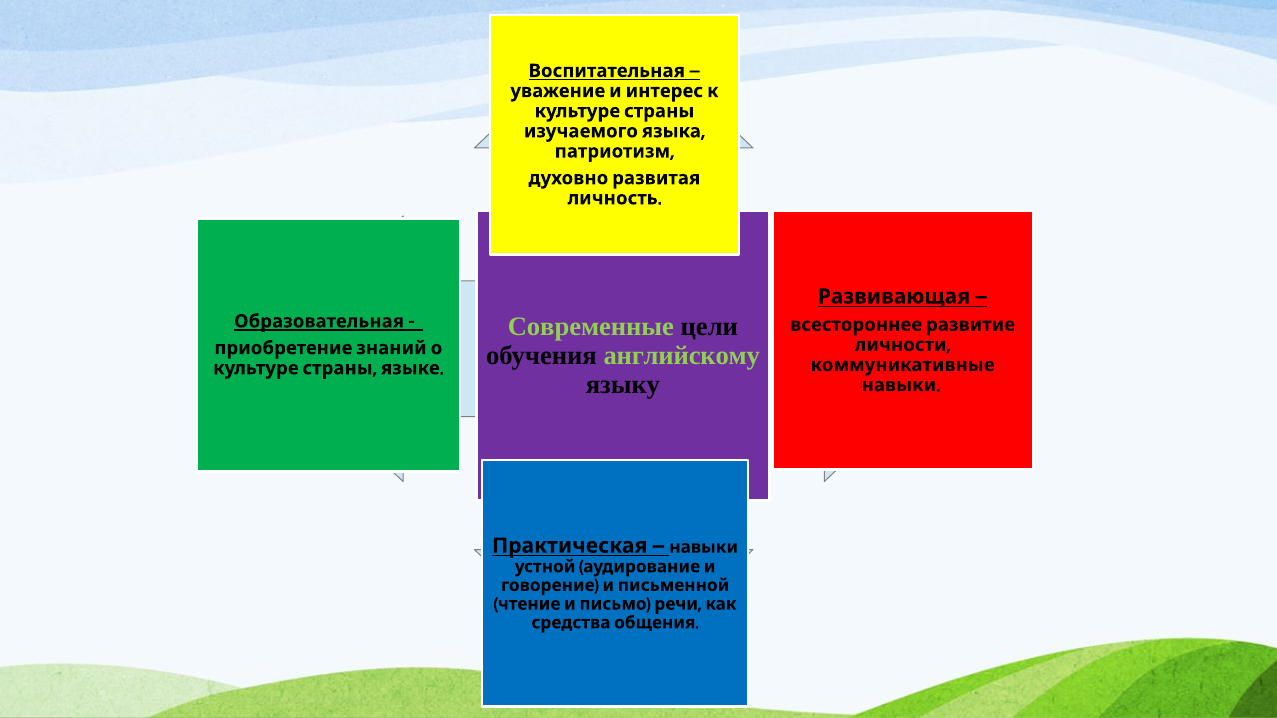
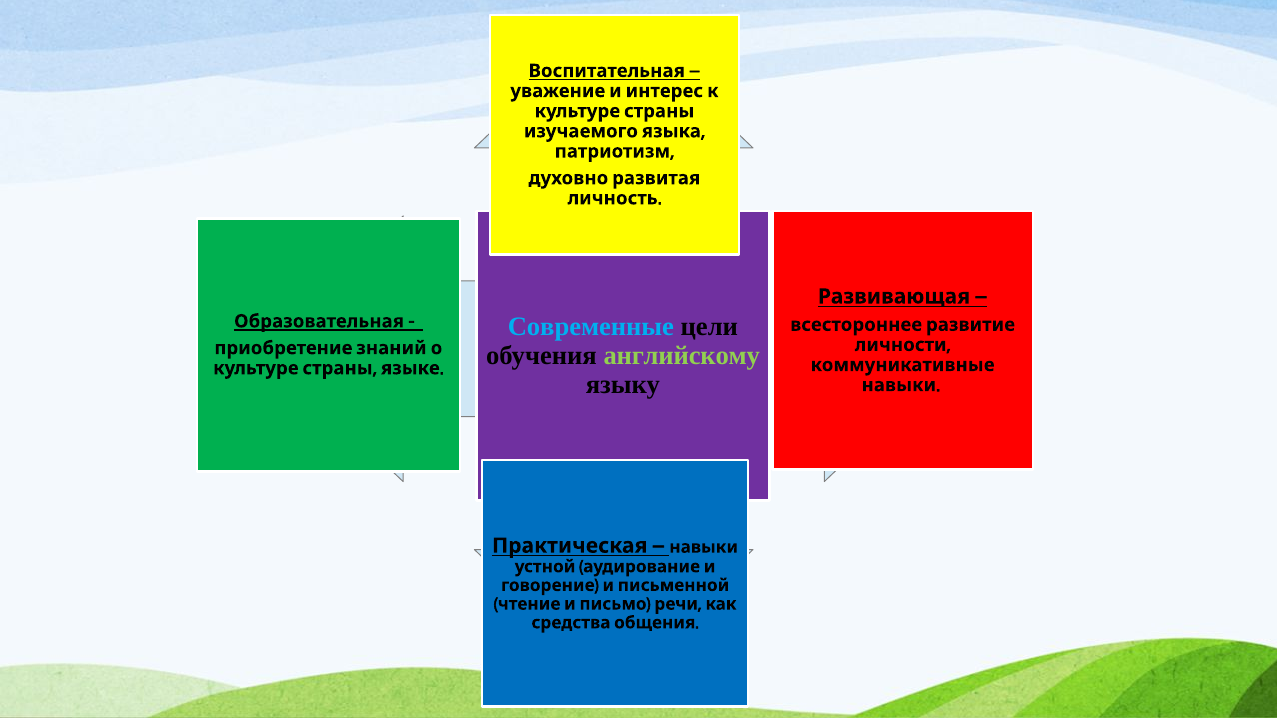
Современные colour: light green -> light blue (591, 327)
